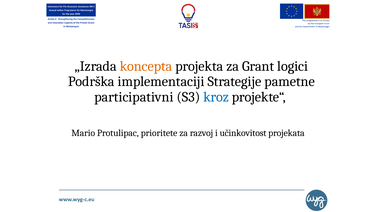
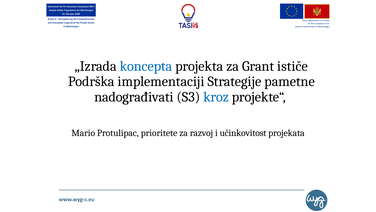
koncepta colour: orange -> blue (146, 66)
logici: logici -> ističe (293, 66)
participativni: participativni -> nadograđivati (134, 97)
